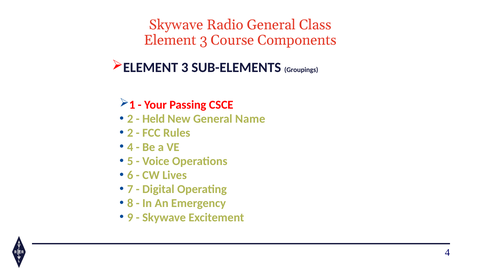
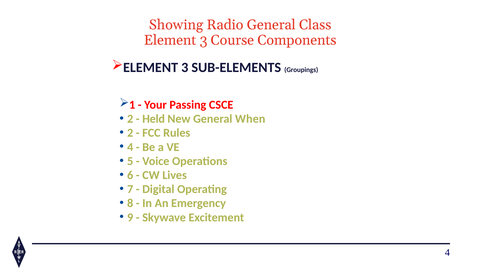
Skywave: Skywave -> Showing (176, 25)
Name: Name -> When (250, 119)
